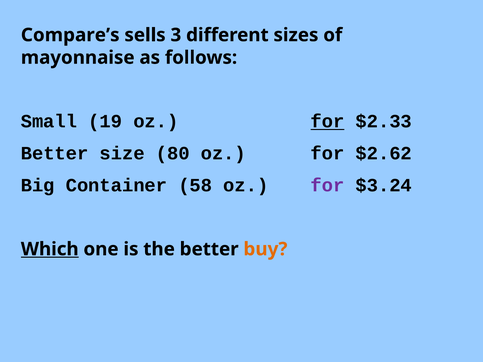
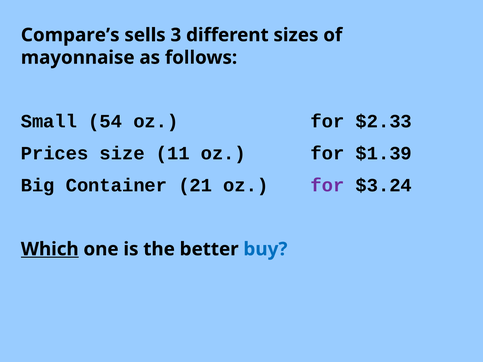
19: 19 -> 54 (105, 122)
for underline: present -> none (328, 122)
Better: Better -> Prices (55, 153)
80: 80 -> 11 (173, 153)
$2.62: $2.62 -> $1.39 (384, 153)
58: 58 -> 21 (195, 185)
buy colour: orange -> blue (265, 249)
